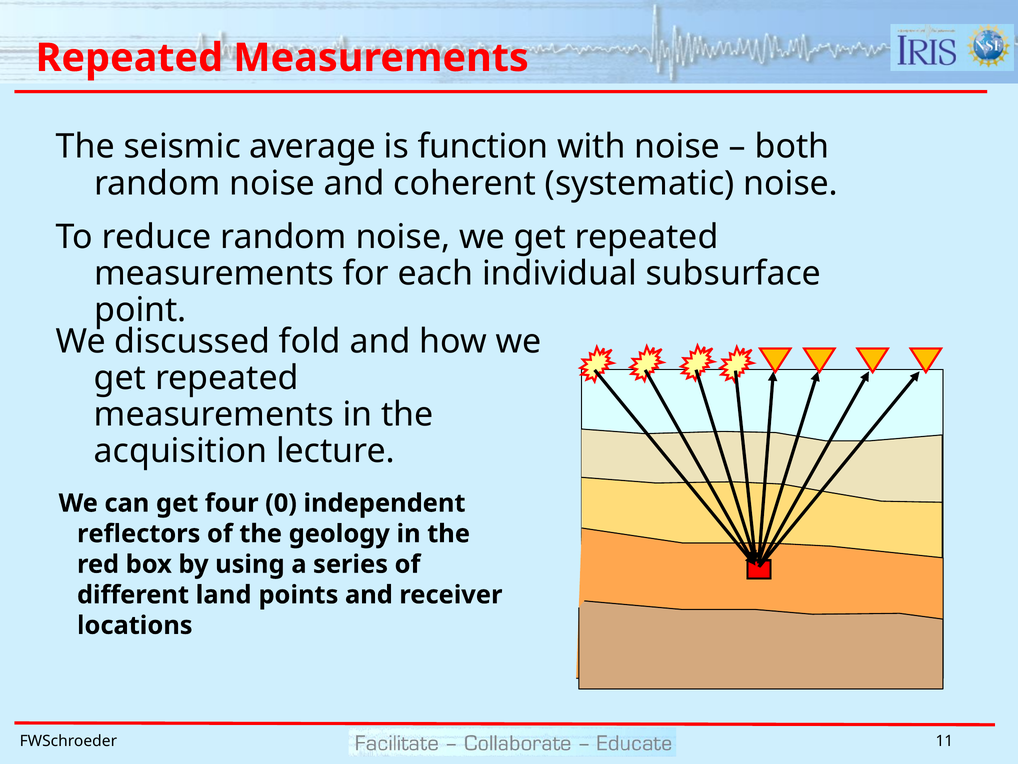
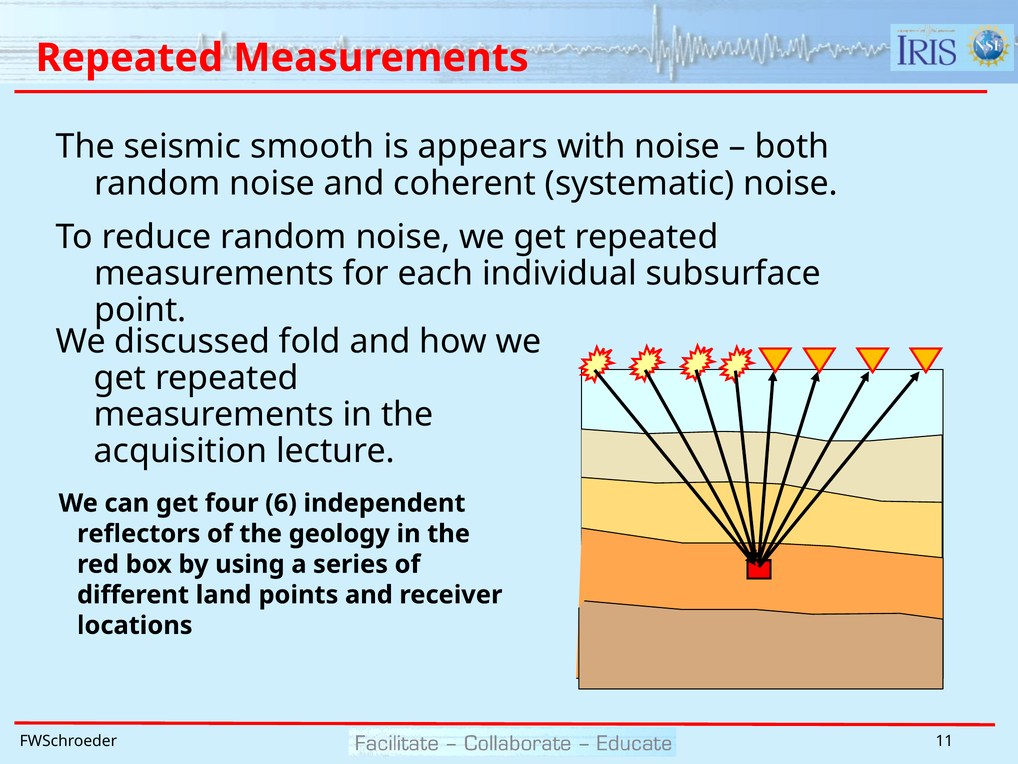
average: average -> smooth (312, 147)
function: function -> appears (483, 147)
0: 0 -> 6 (281, 503)
